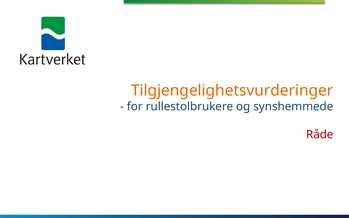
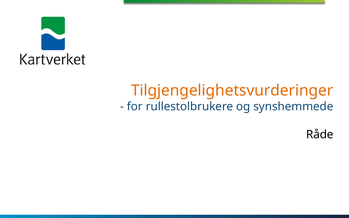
Råde colour: red -> black (320, 135)
